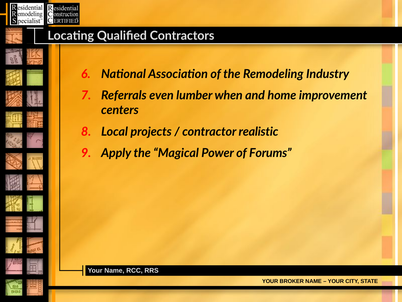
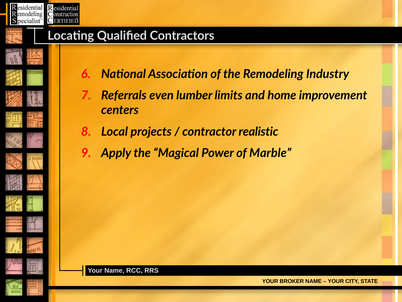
when: when -> limits (229, 95)
Forums: Forums -> Marble (270, 153)
